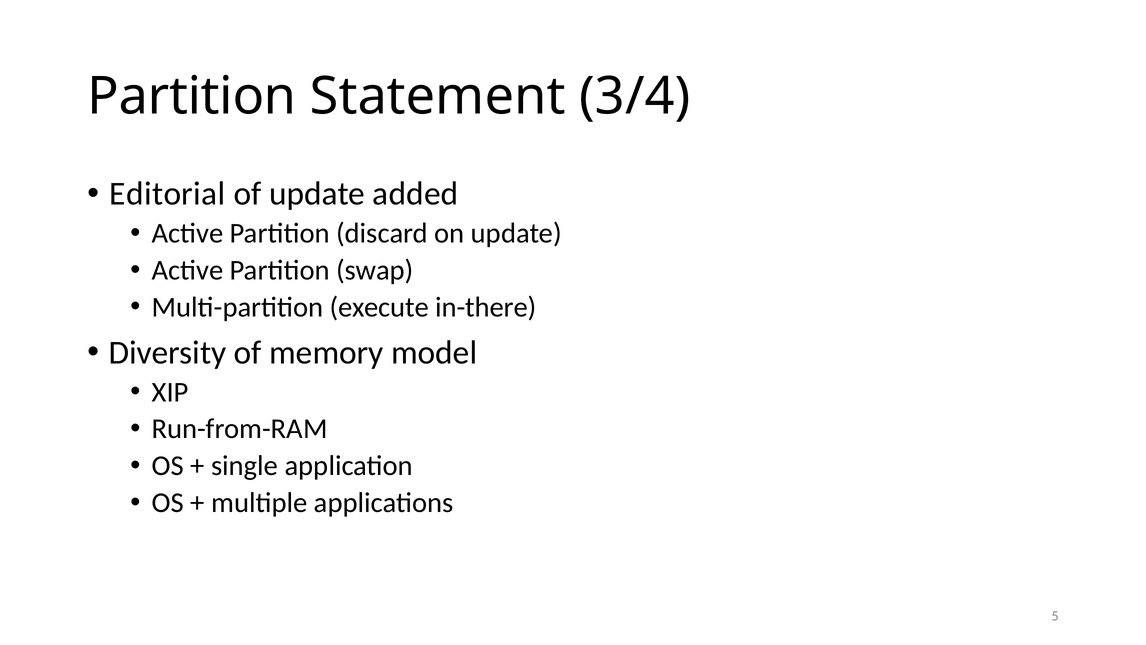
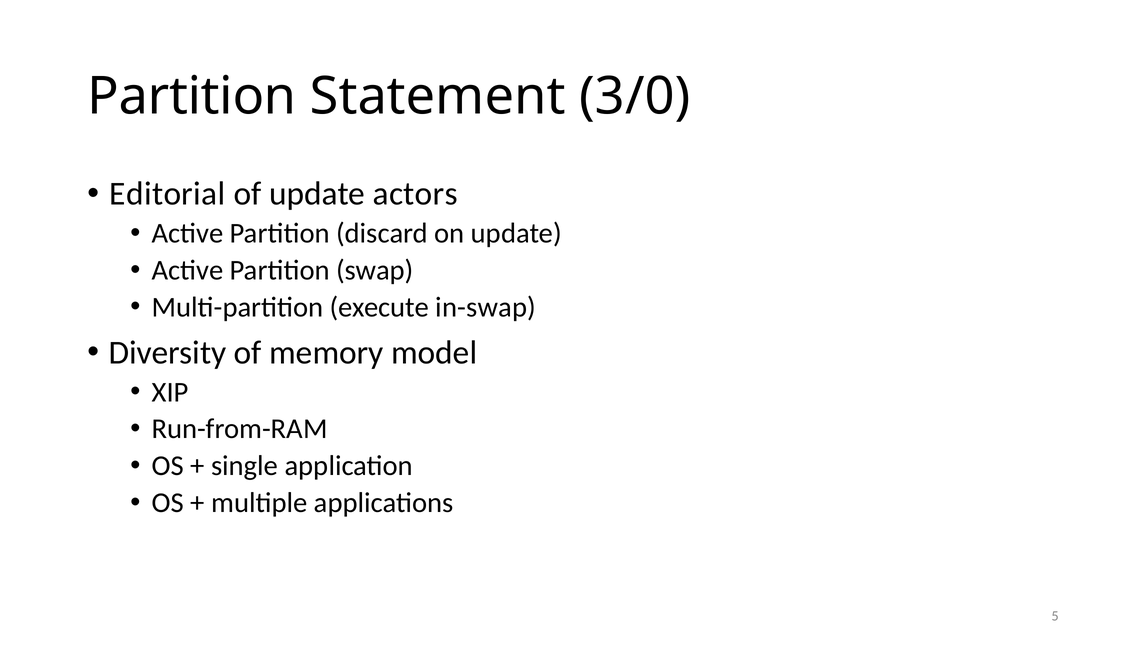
3/4: 3/4 -> 3/0 (635, 96)
added: added -> actors (415, 194)
in-there: in-there -> in-swap (486, 307)
